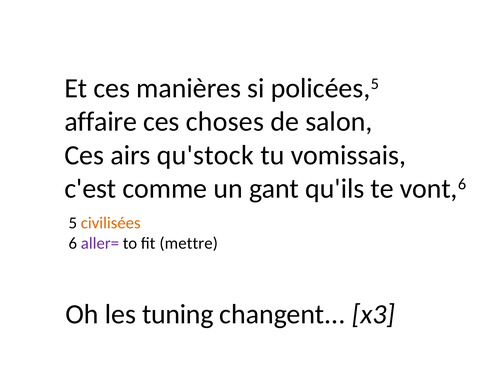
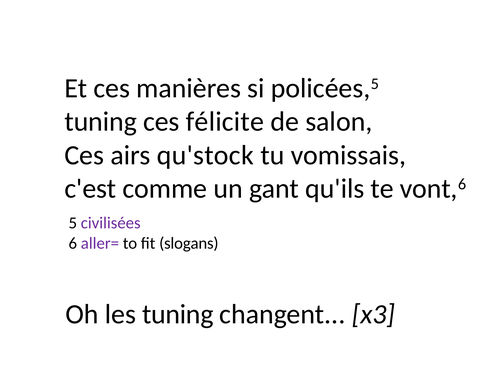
affaire: affaire -> tuning (101, 122)
choses: choses -> félicite (225, 122)
civilisées colour: orange -> purple (111, 223)
mettre: mettre -> slogans (189, 243)
